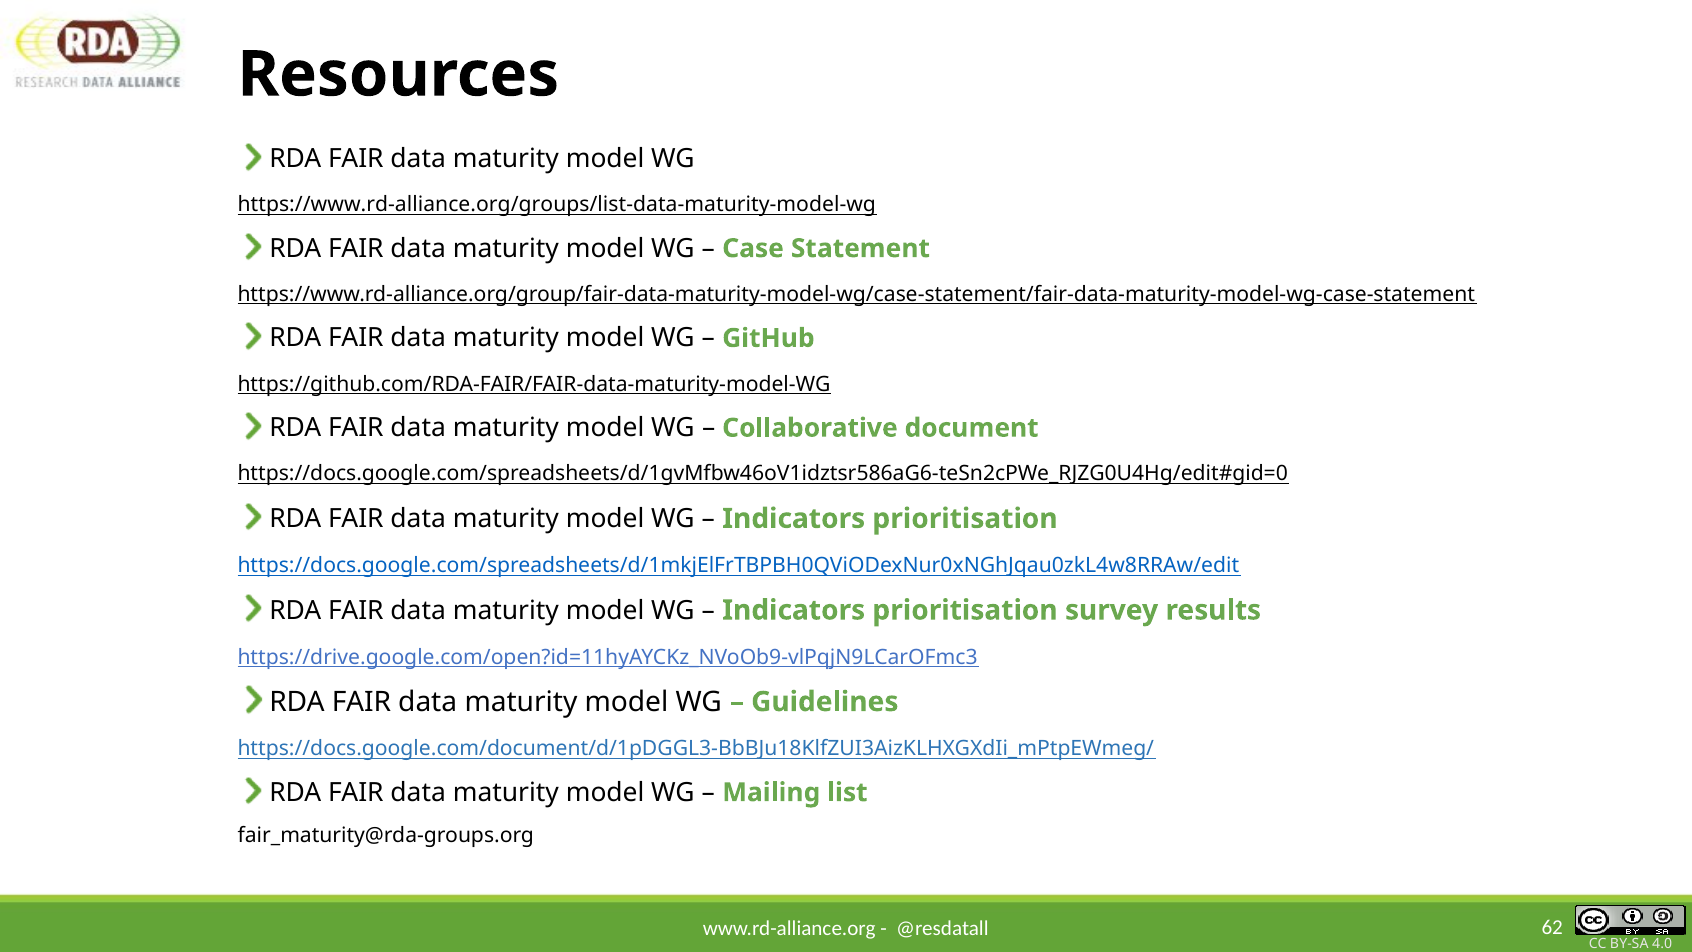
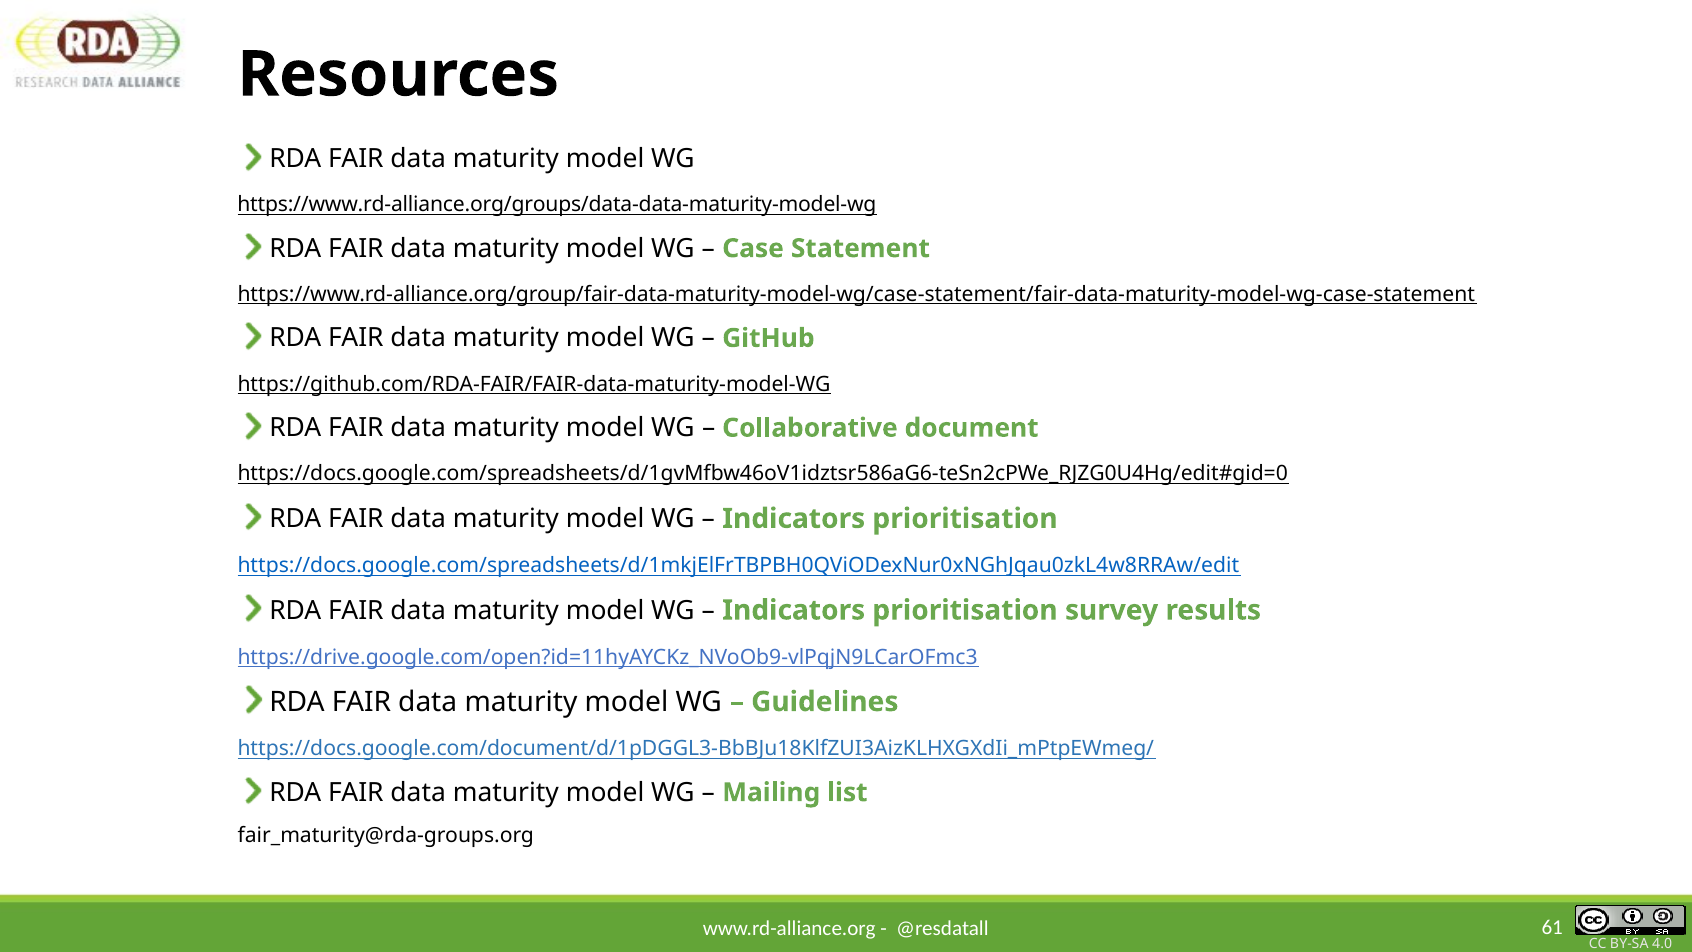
https://www.rd-alliance.org/groups/list-data-maturity-model-wg: https://www.rd-alliance.org/groups/list-data-maturity-model-wg -> https://www.rd-alliance.org/groups/data-data-maturity-model-wg (557, 205)
62: 62 -> 61 (1552, 928)
